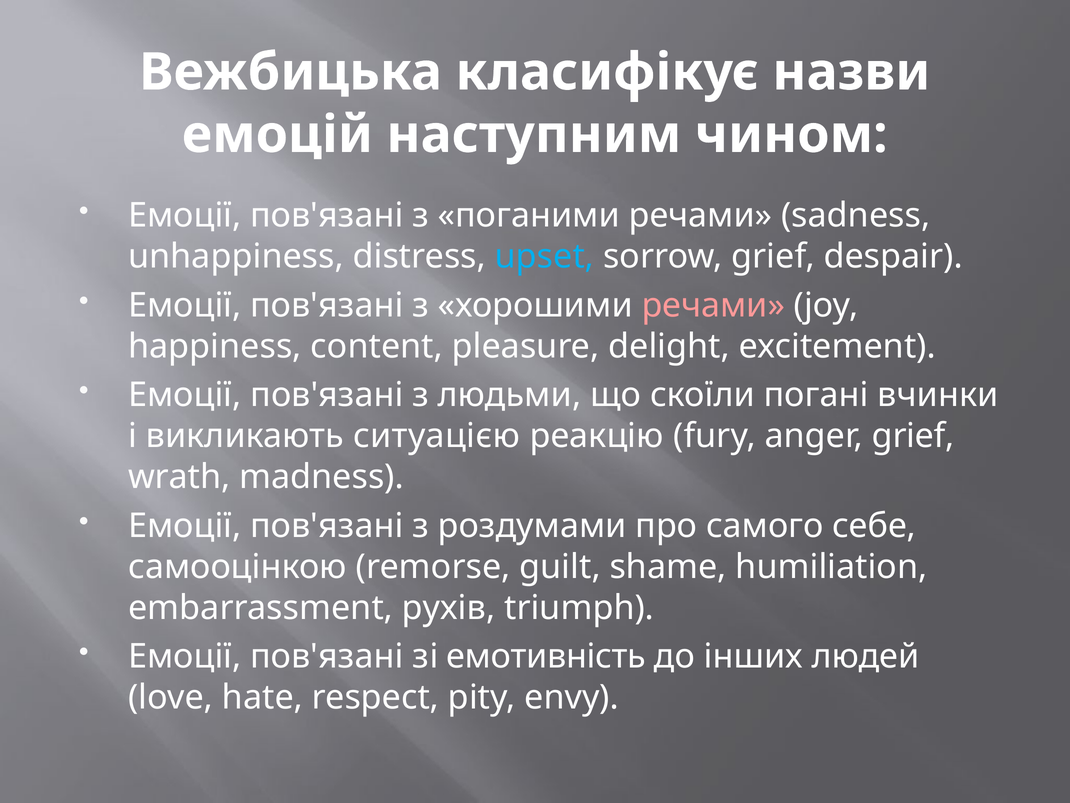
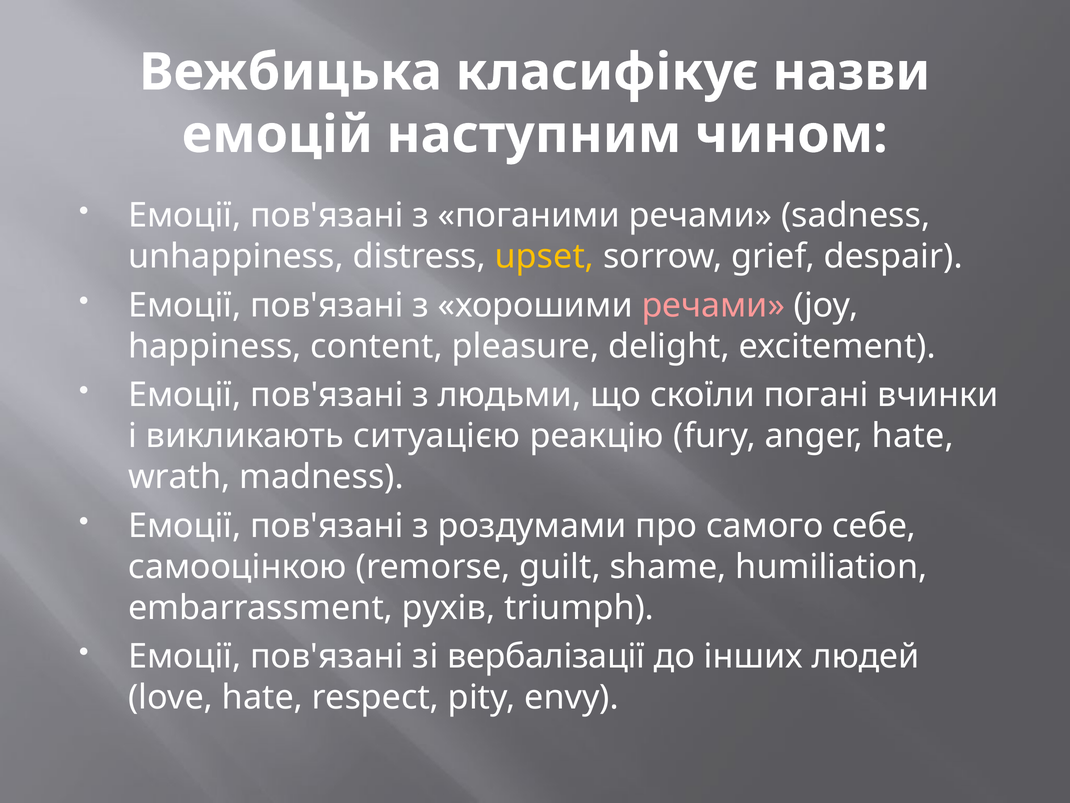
upset colour: light blue -> yellow (544, 256)
anger grief: grief -> hate (913, 436)
емотивність: емотивність -> вербалізації (546, 656)
